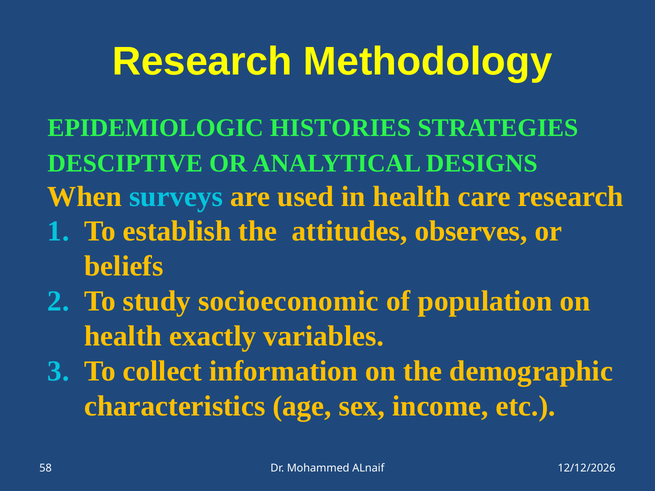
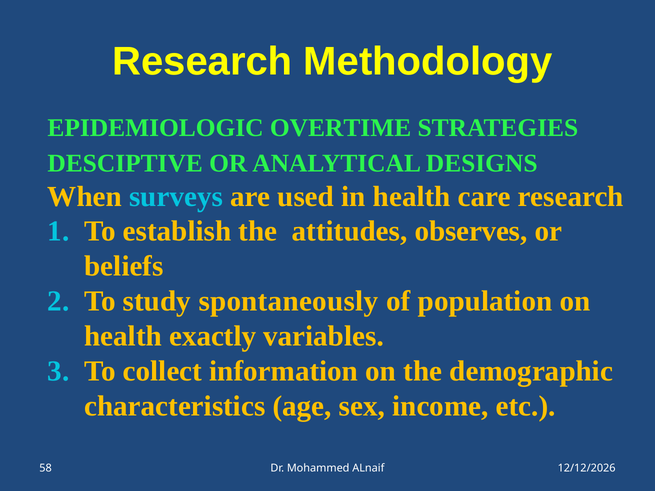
HISTORIES: HISTORIES -> OVERTIME (341, 128)
socioeconomic: socioeconomic -> spontaneously (288, 301)
